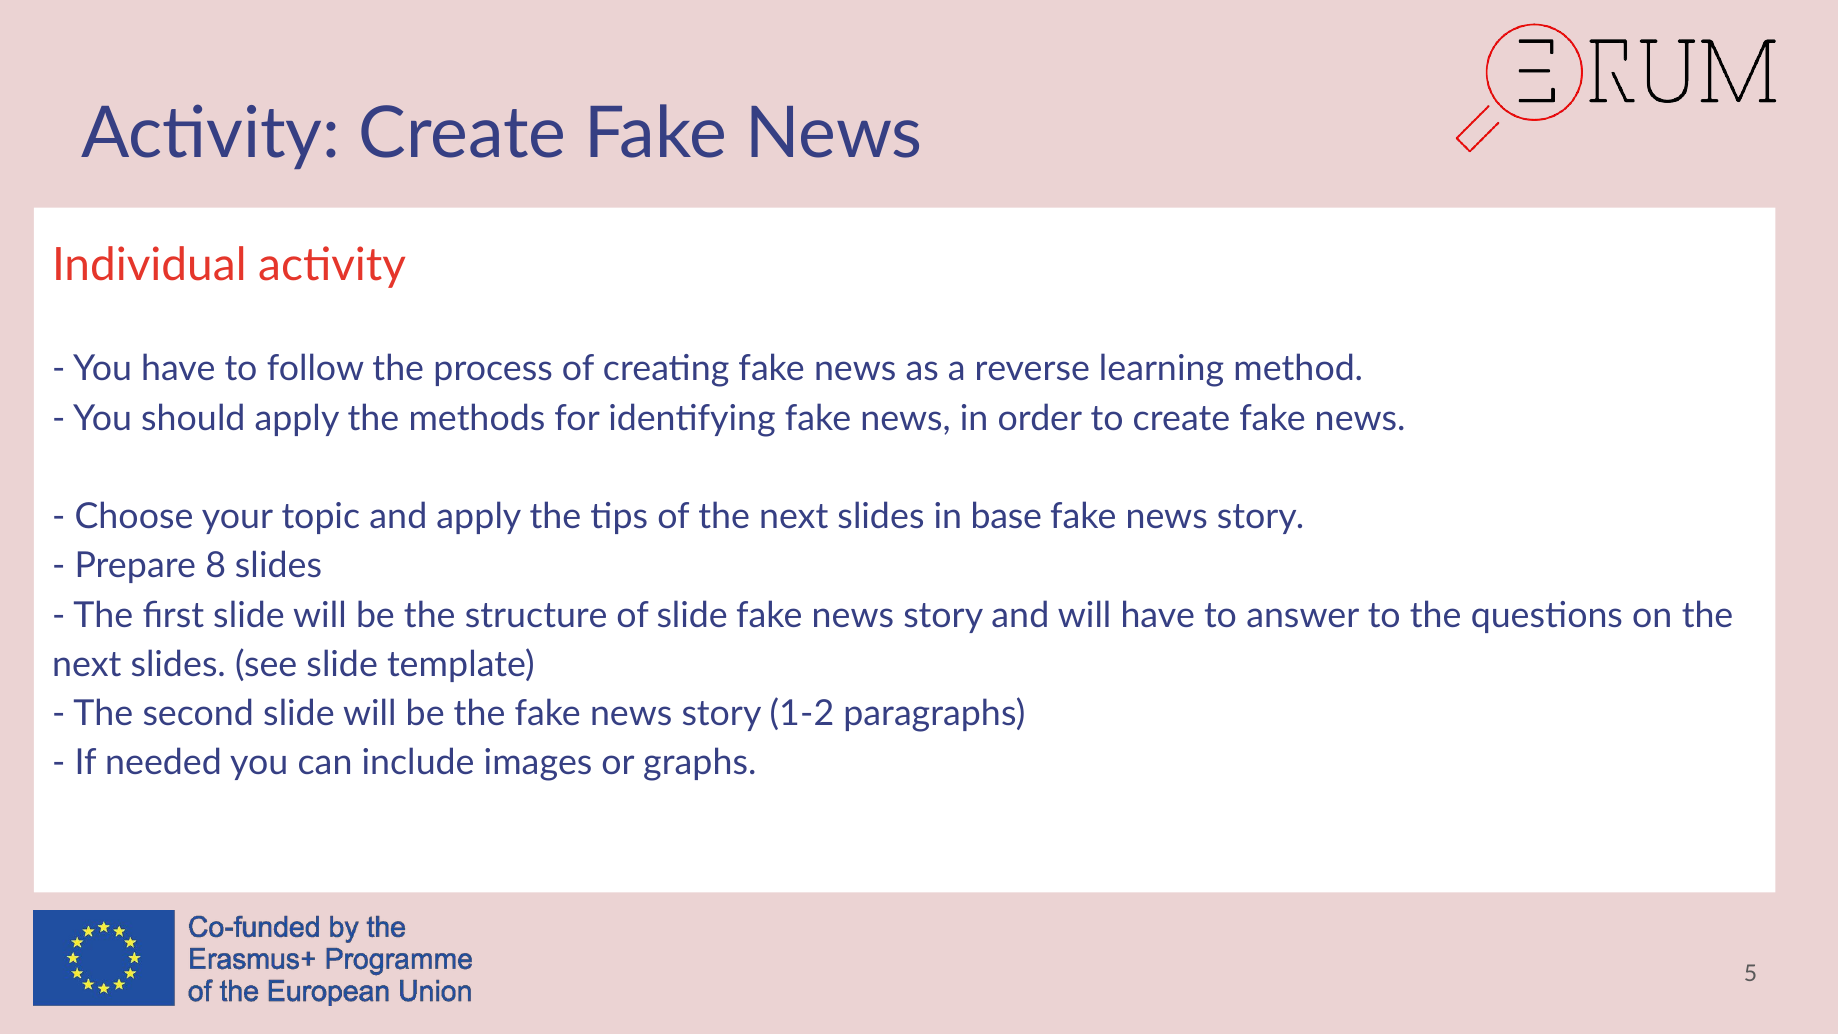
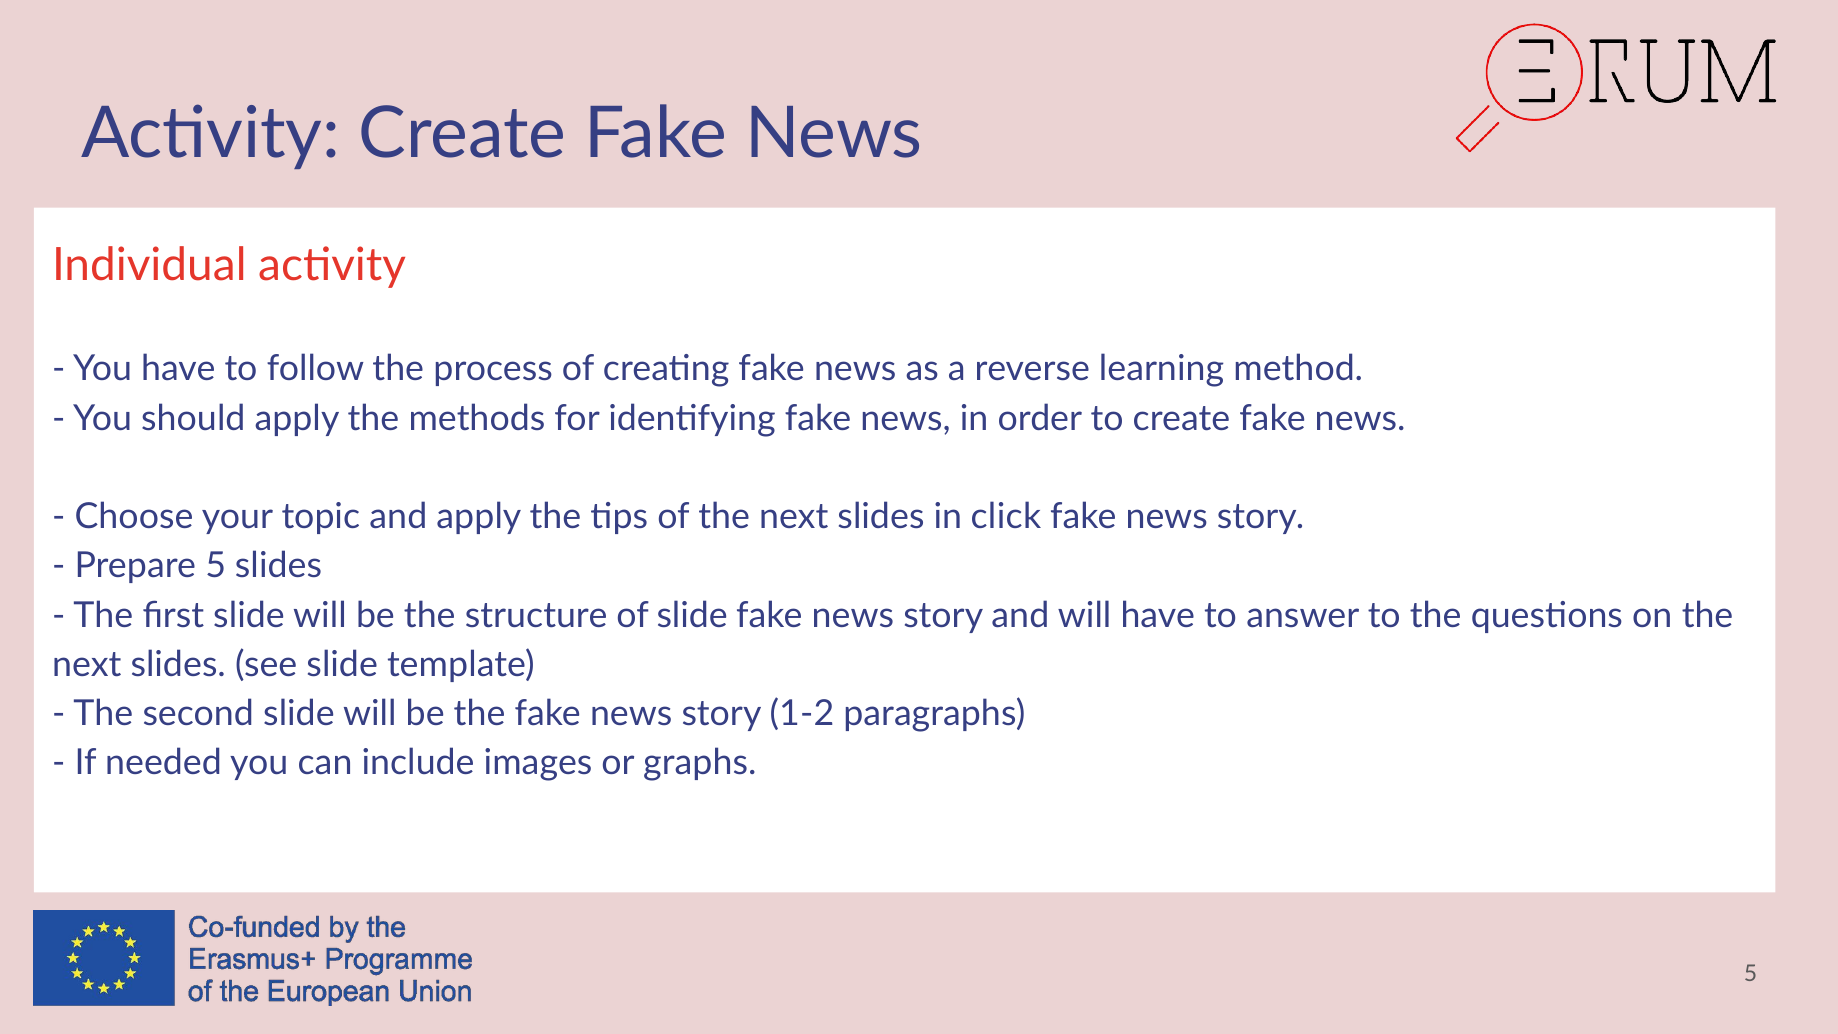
base: base -> click (1006, 517)
Prepare 8: 8 -> 5 (216, 566)
